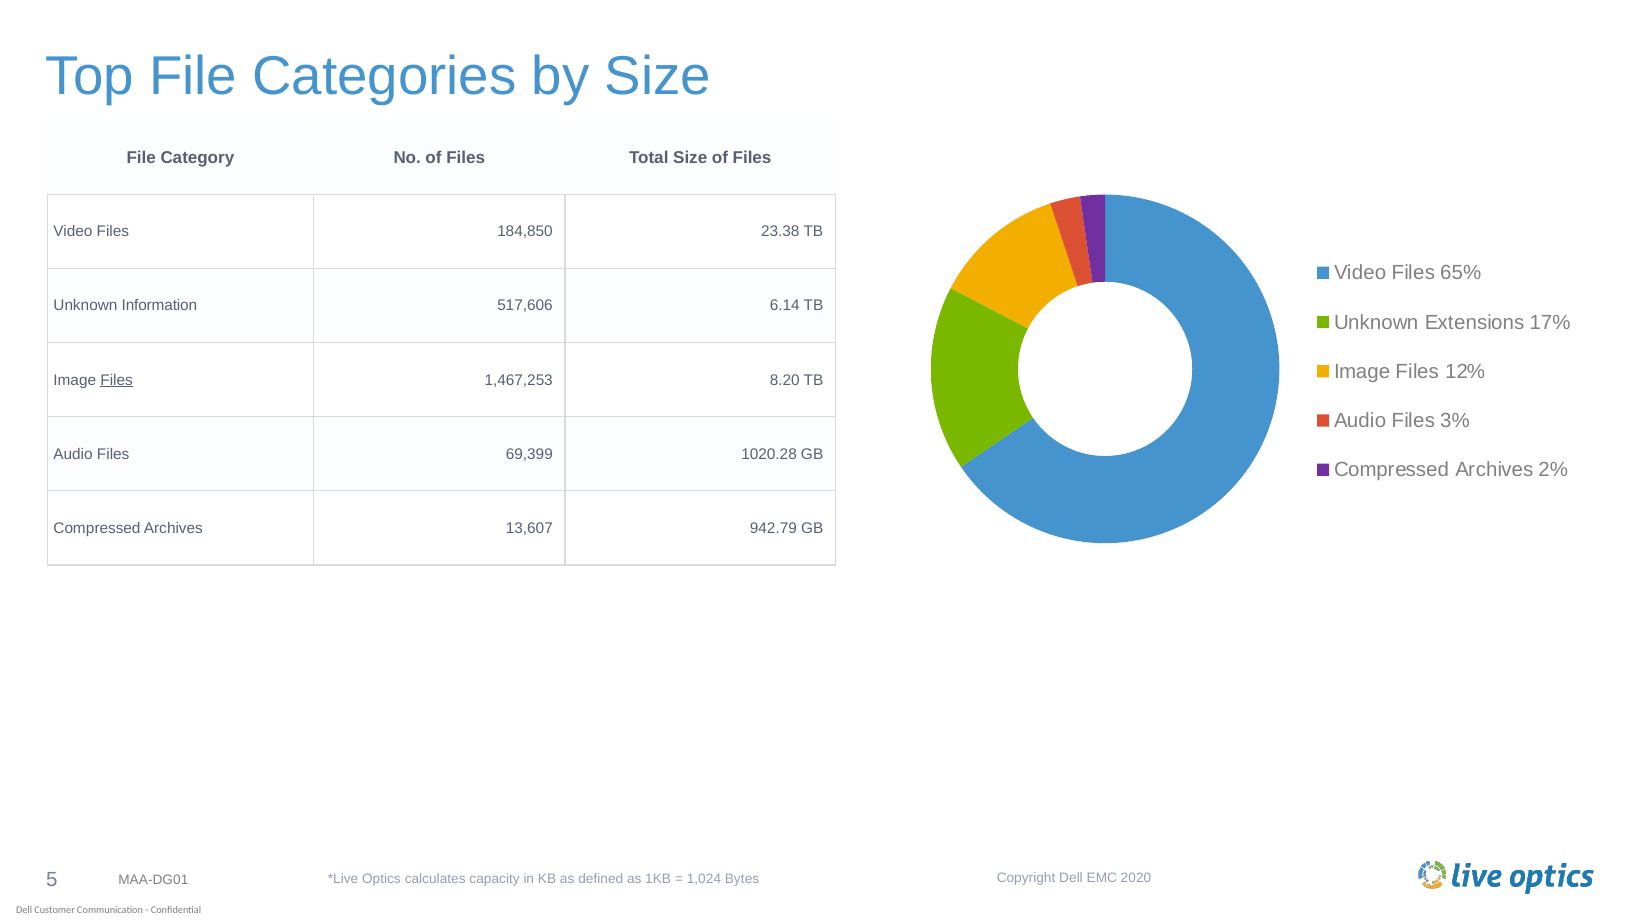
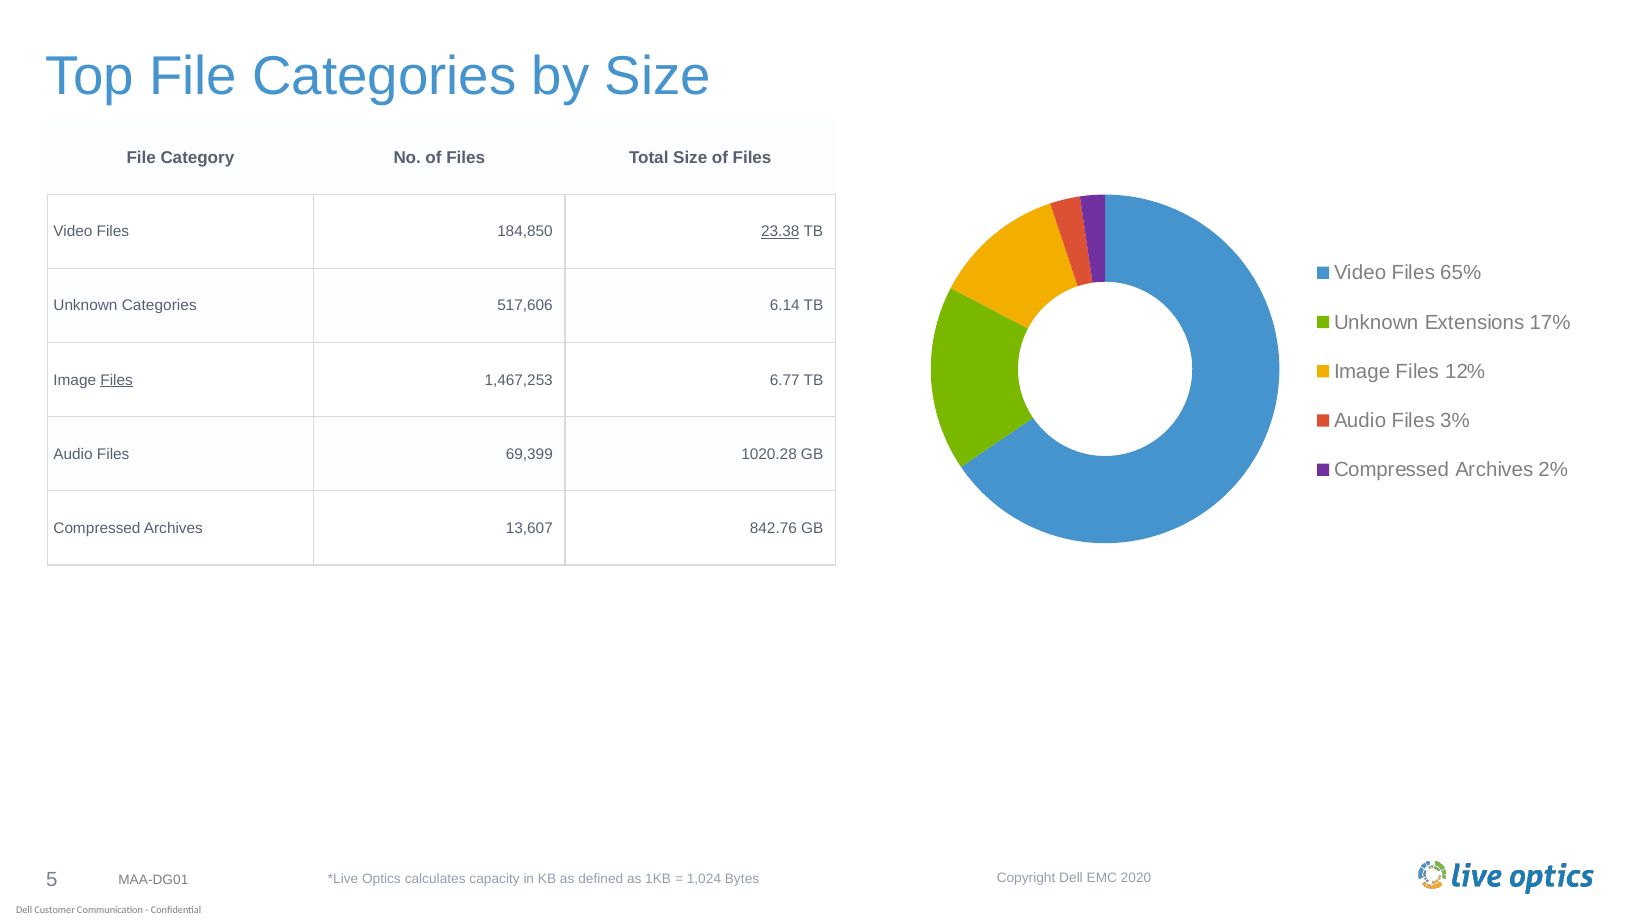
23.38 underline: none -> present (780, 232)
Unknown Information: Information -> Categories (159, 306)
8.20: 8.20 -> 6.77 (785, 380)
942.79: 942.79 -> 842.76 (773, 528)
